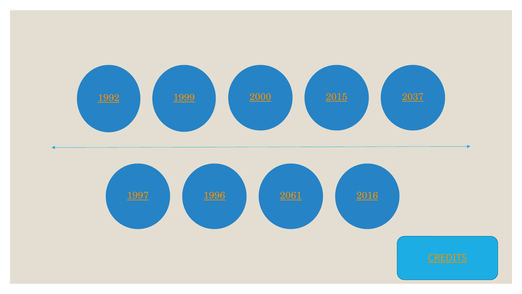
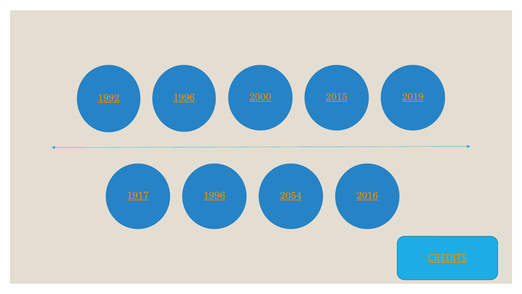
2037: 2037 -> 2019 (413, 97)
1999: 1999 -> 1996 (184, 98)
1997: 1997 -> 1917 (138, 195)
2061: 2061 -> 2054 (291, 195)
